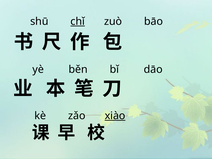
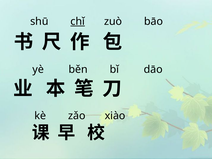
xiào underline: present -> none (115, 116)
